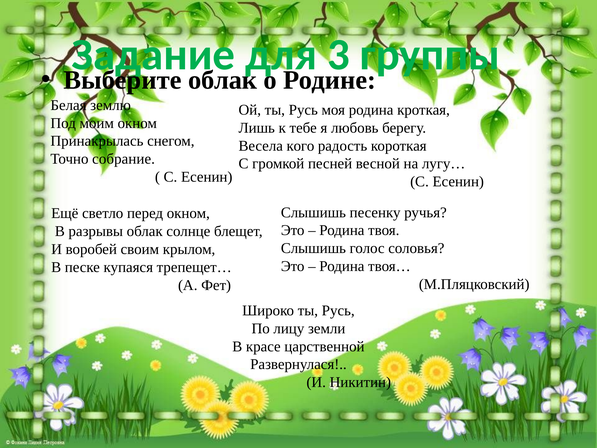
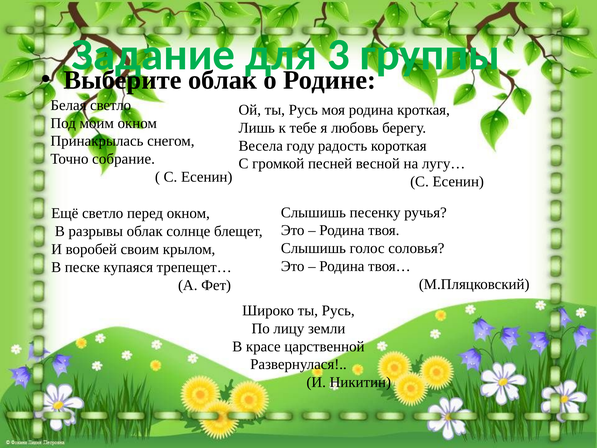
Белая землю: землю -> светло (111, 105)
кого: кого -> году (300, 146)
